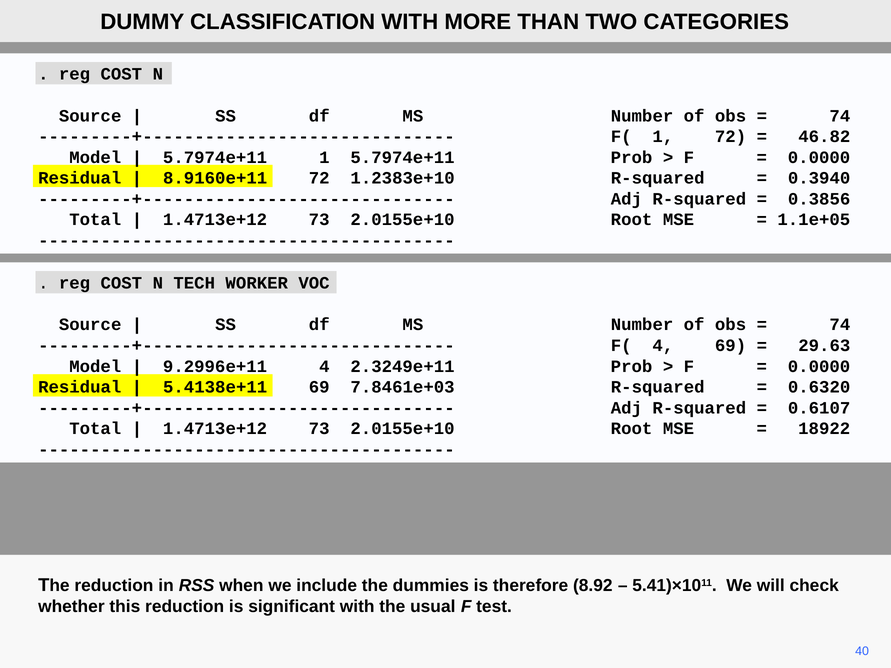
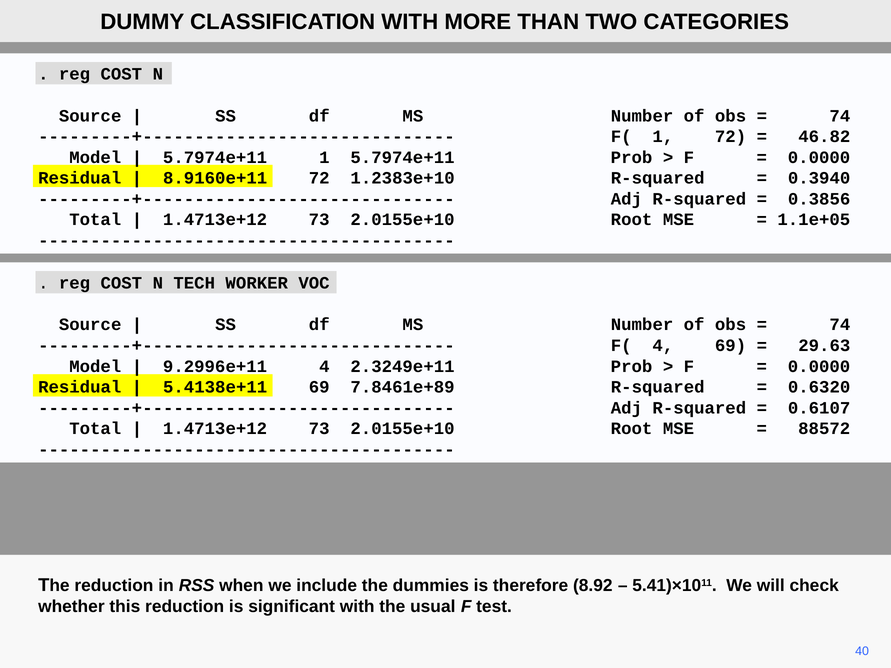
7.8461e+03: 7.8461e+03 -> 7.8461e+89 (403, 387)
18922: 18922 -> 88572 (824, 429)
